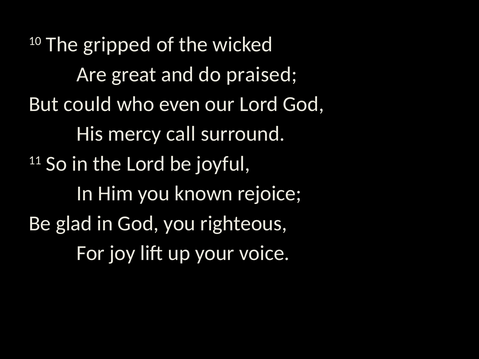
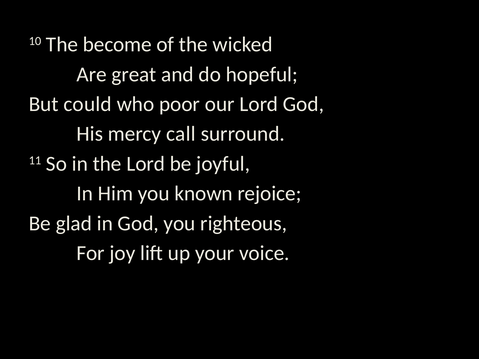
gripped: gripped -> become (117, 45)
praised: praised -> hopeful (262, 74)
even: even -> poor (180, 104)
